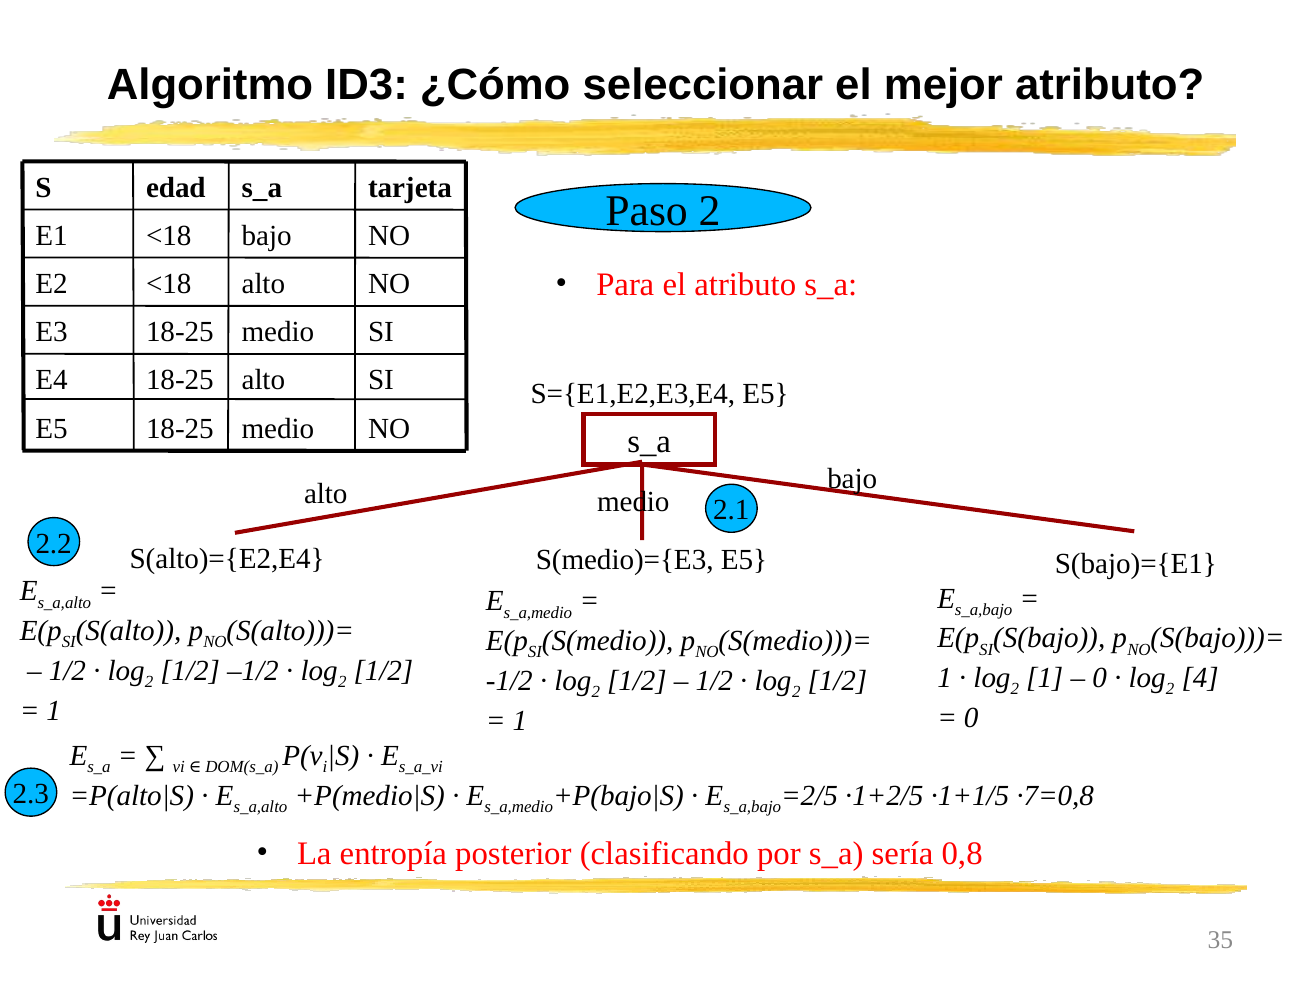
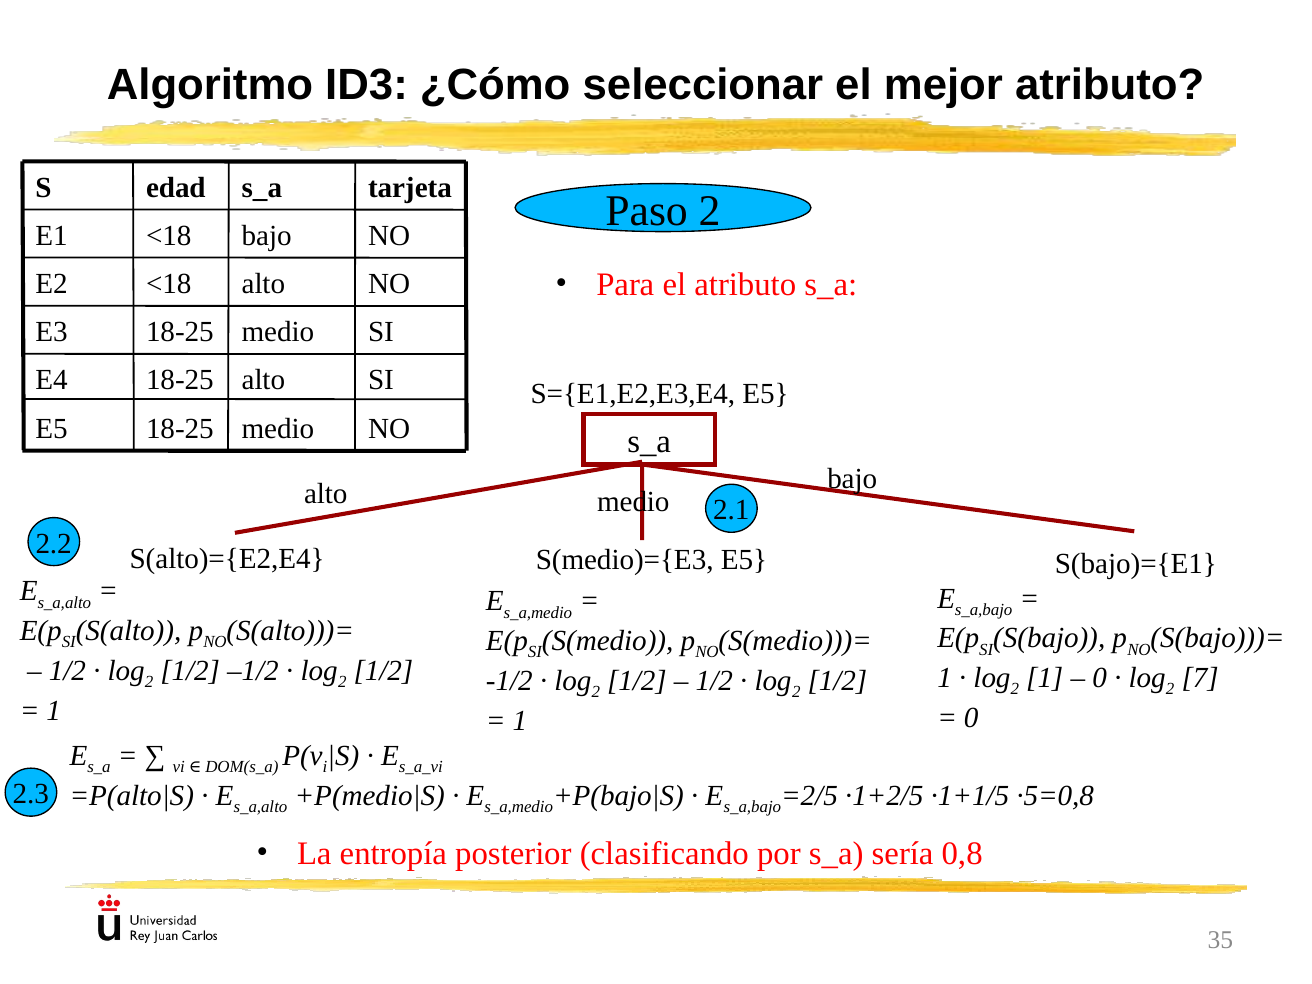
4: 4 -> 7 (1200, 678)
·7=0,8: ·7=0,8 -> ·5=0,8 (1055, 796)
